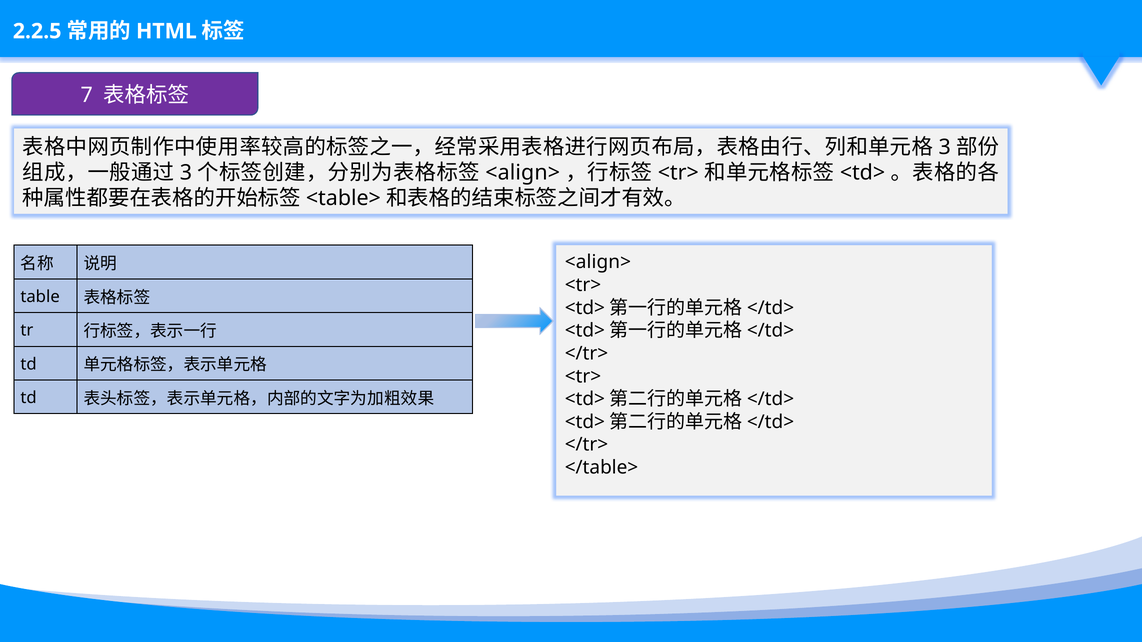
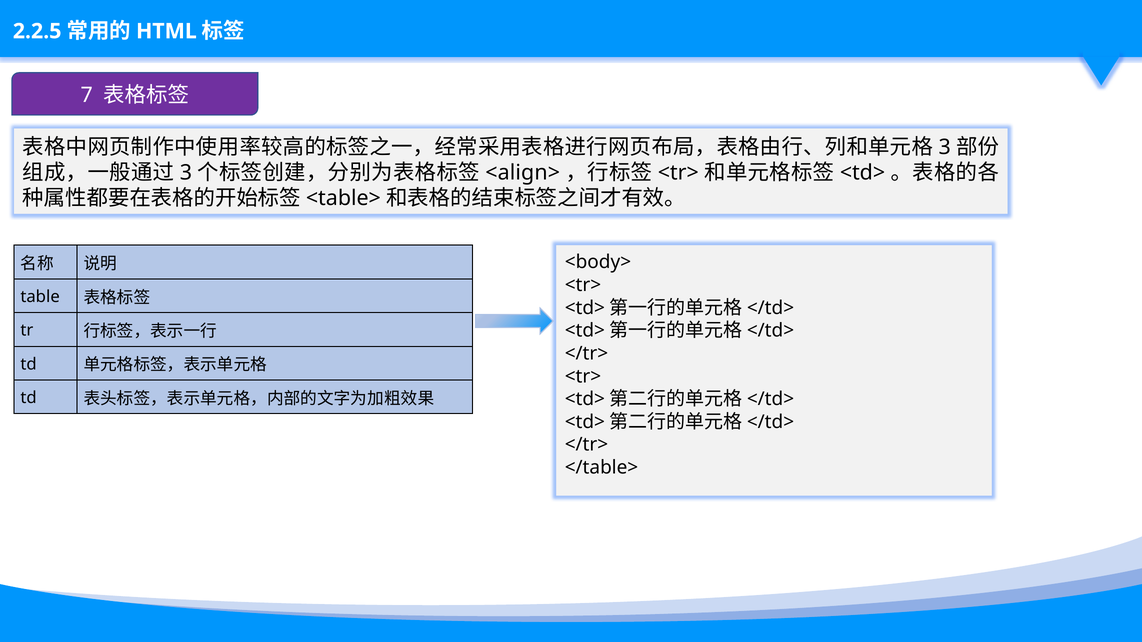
<align>: <align> -> <body> (598, 262)
